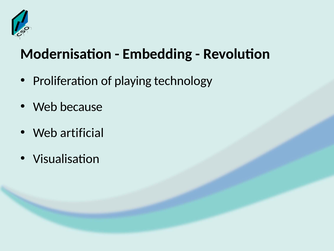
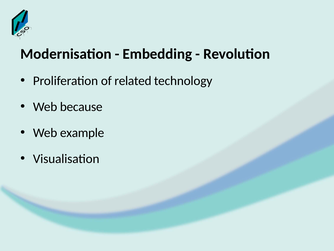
playing: playing -> related (133, 81)
artificial: artificial -> example (82, 133)
